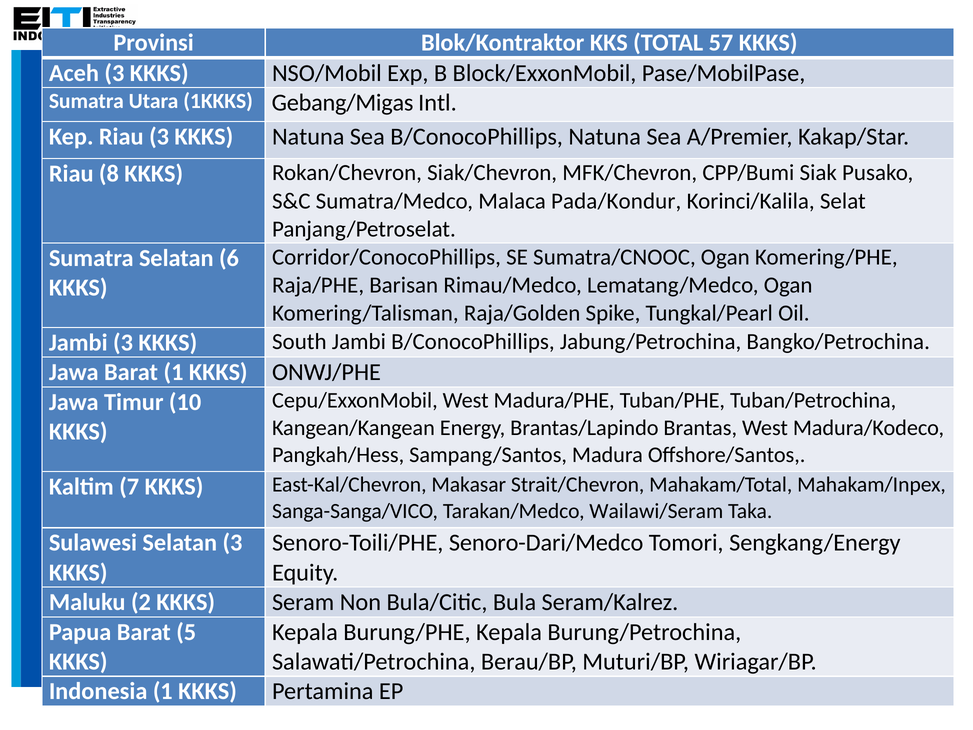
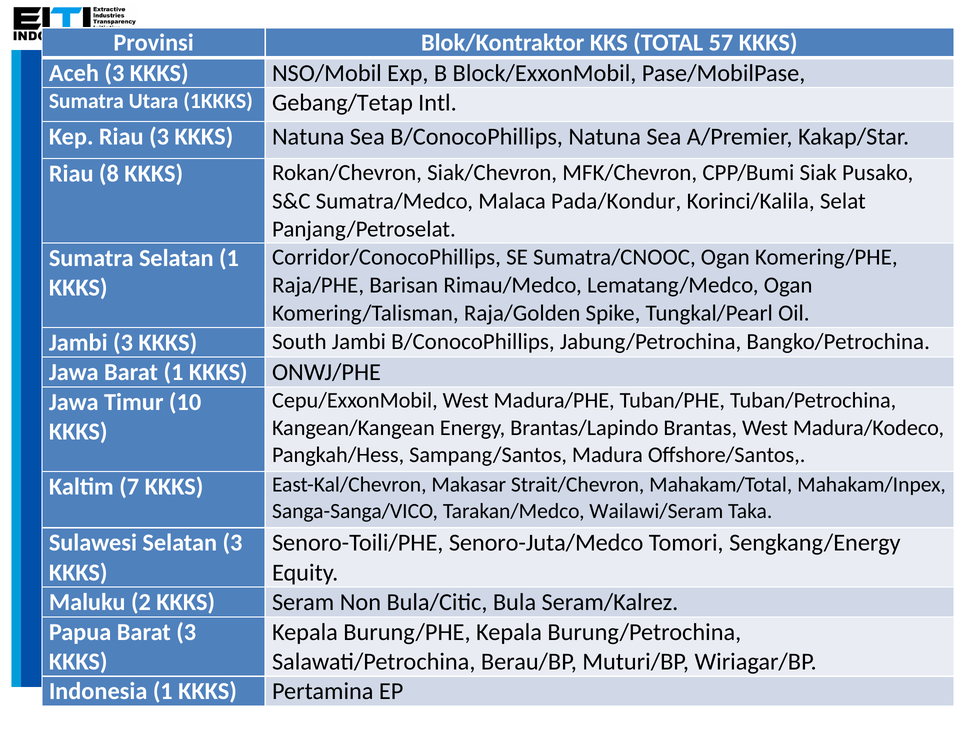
Gebang/Migas: Gebang/Migas -> Gebang/Tetap (343, 103)
Selatan 6: 6 -> 1 (229, 258)
Senoro-Dari/Medco: Senoro-Dari/Medco -> Senoro-Juta/Medco (546, 543)
Barat 5: 5 -> 3 (186, 632)
